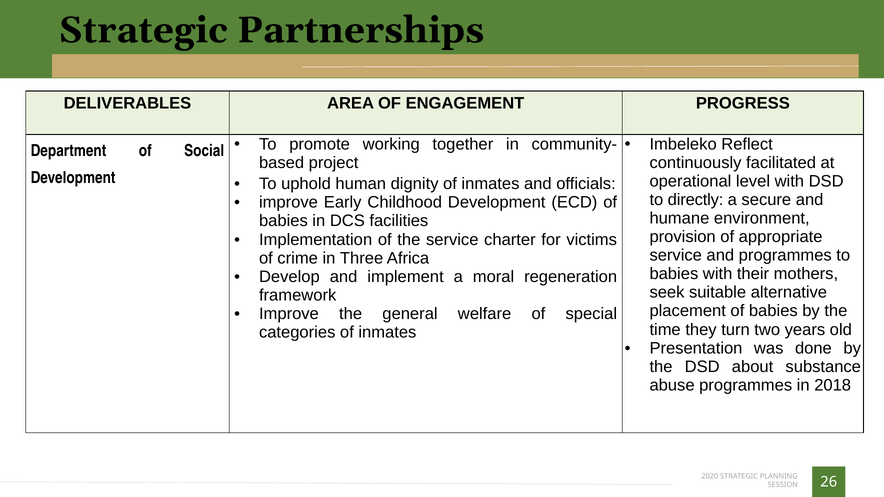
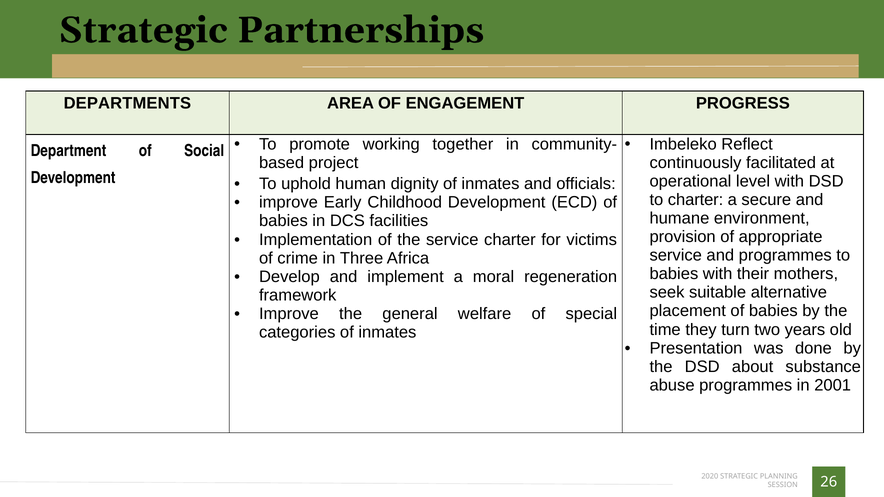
DELIVERABLES: DELIVERABLES -> DEPARTMENTS (127, 103)
to directly: directly -> charter (696, 200)
2018: 2018 -> 2001 (833, 385)
